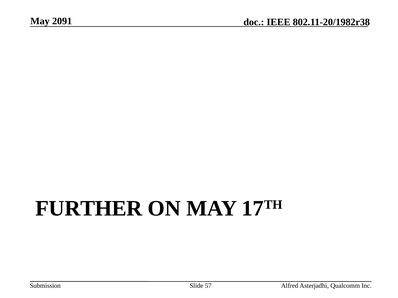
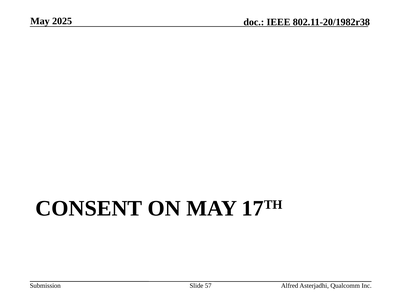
2091: 2091 -> 2025 (62, 21)
FURTHER: FURTHER -> CONSENT (89, 209)
